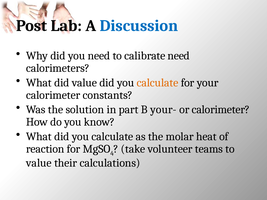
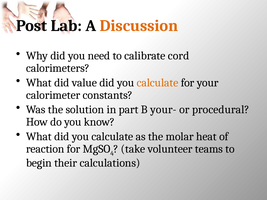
Discussion colour: blue -> orange (139, 26)
calibrate need: need -> cord (179, 56)
or calorimeter: calorimeter -> procedural (221, 110)
value: value -> begin (39, 163)
